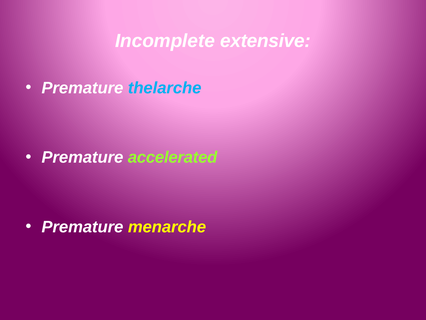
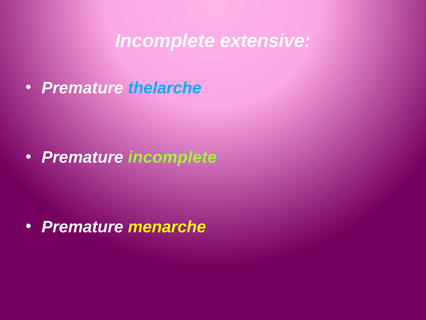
Premature accelerated: accelerated -> incomplete (172, 157)
